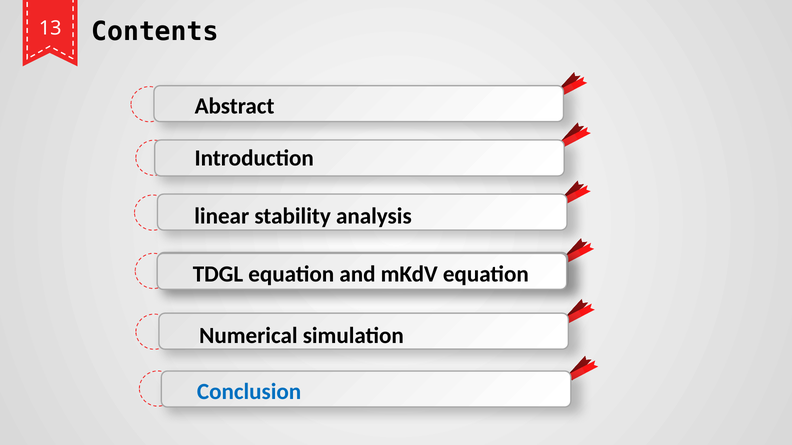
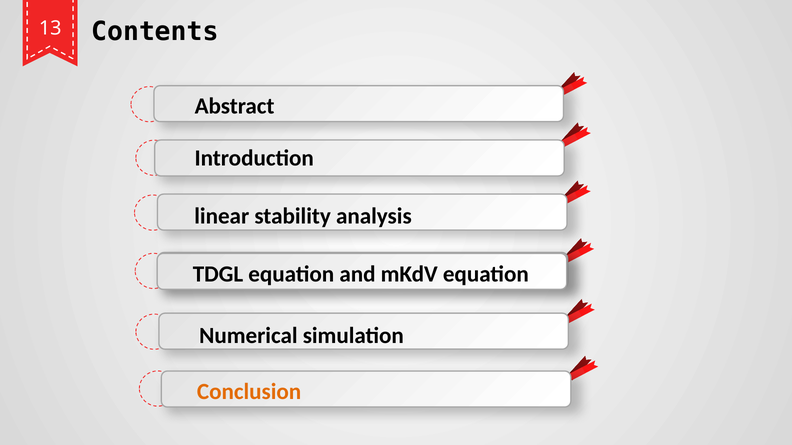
Conclusion colour: blue -> orange (249, 392)
